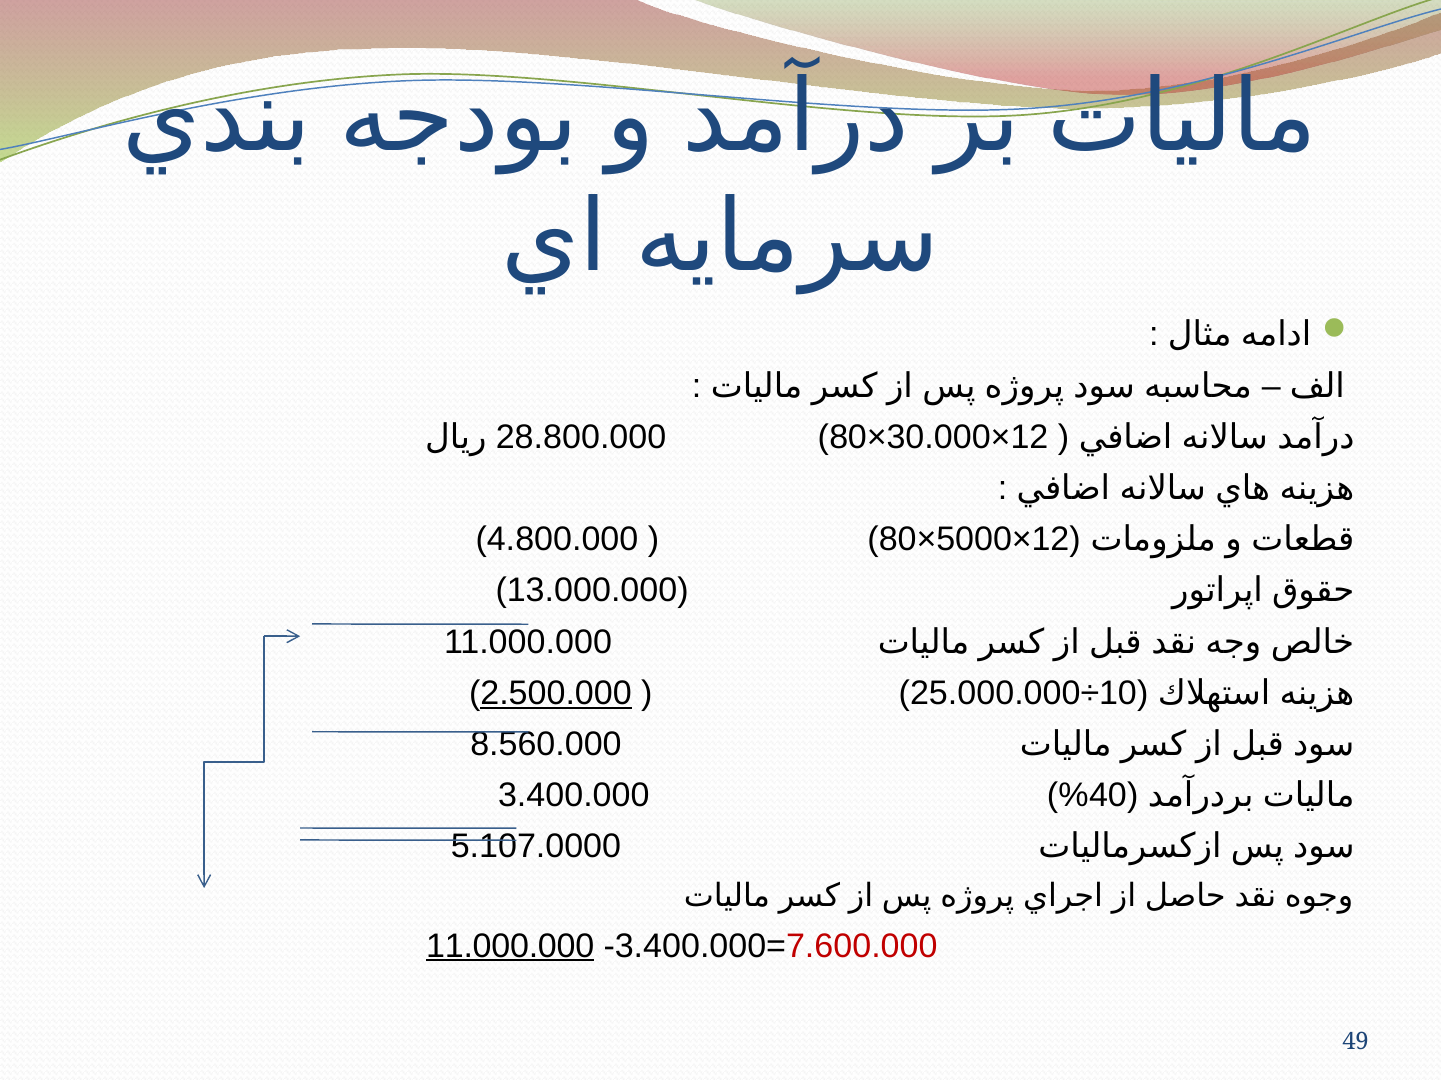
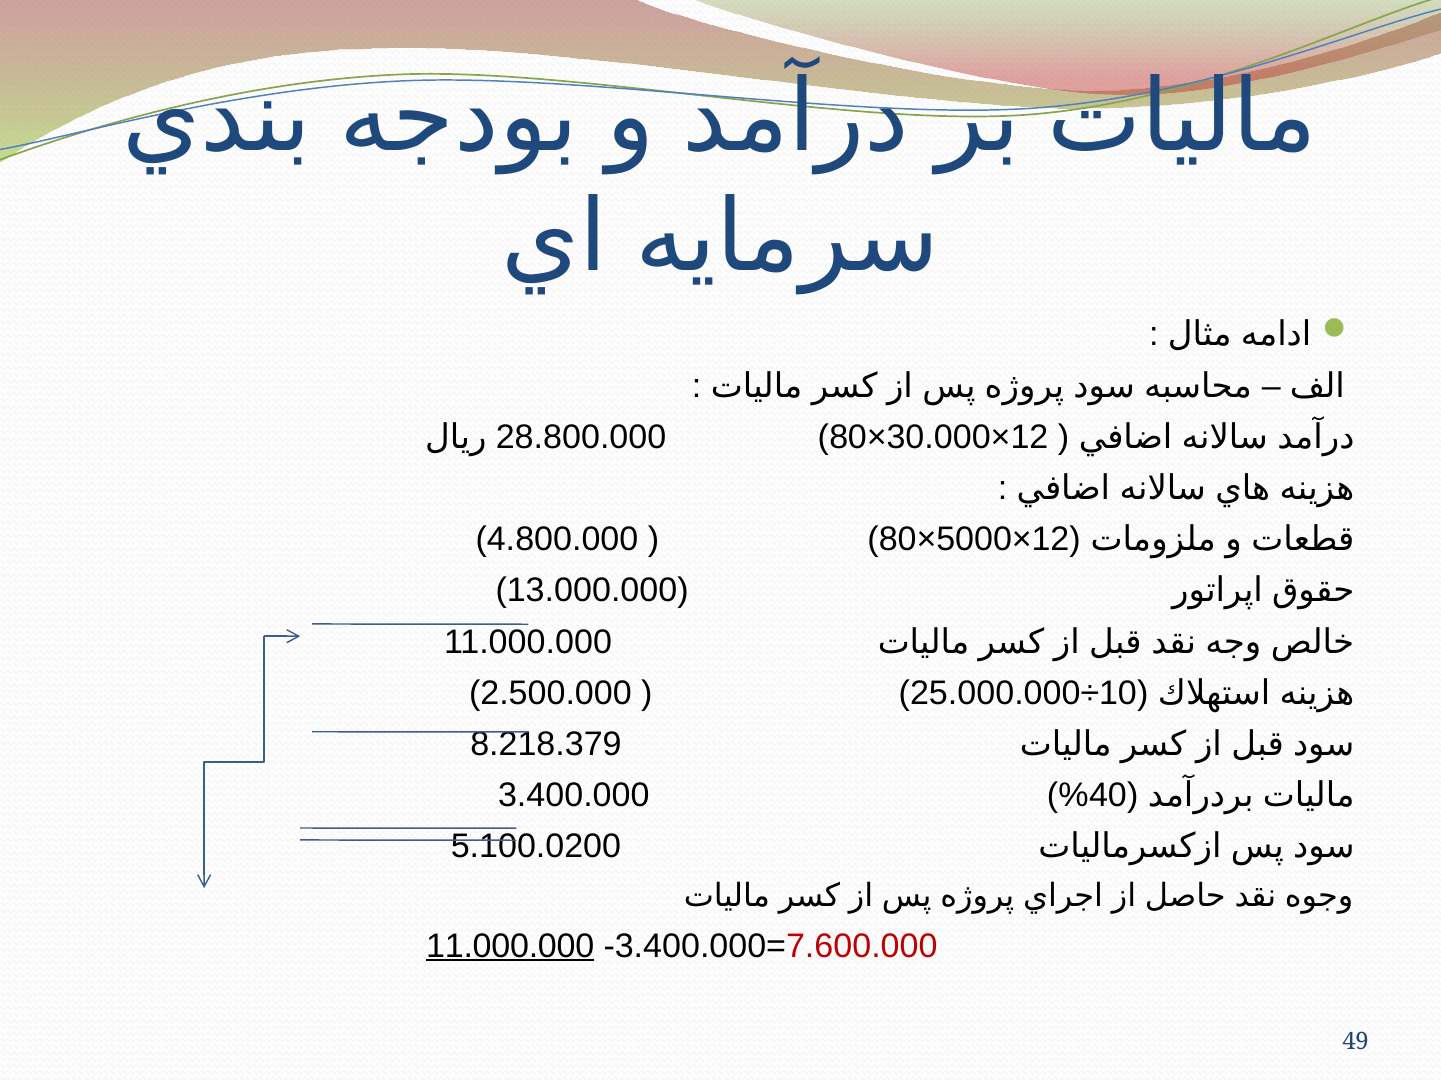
2.500.000 underline: present -> none (556, 694)
8.560.000: 8.560.000 -> 8.218.379 (546, 745)
5.107.0000: 5.107.0000 -> 5.100.0200 (536, 847)
